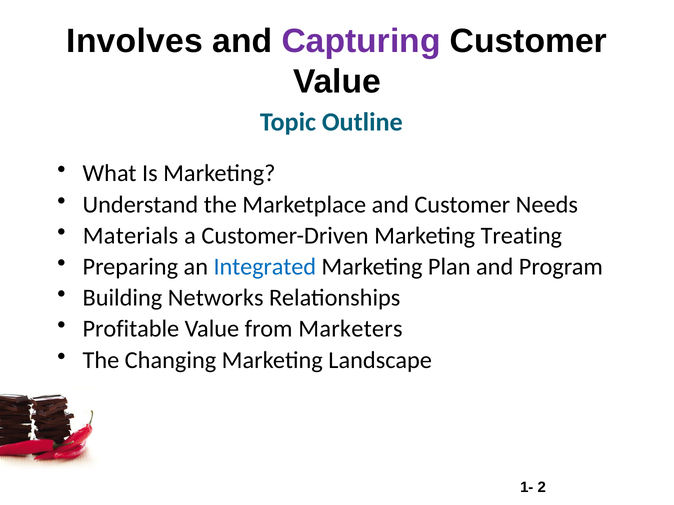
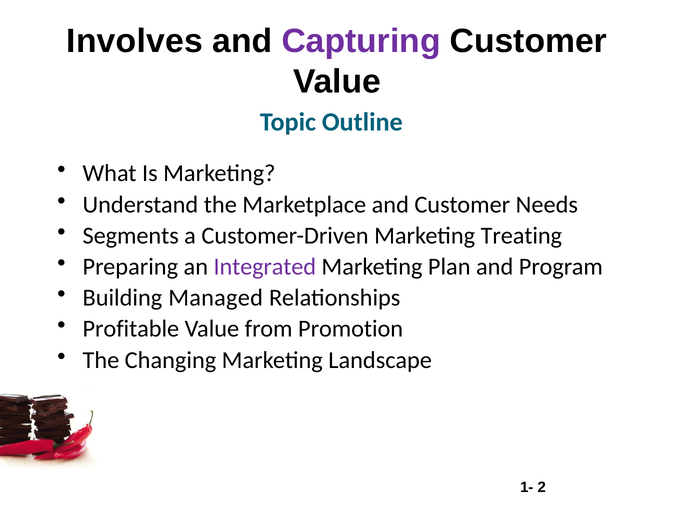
Materials: Materials -> Segments (131, 236)
Integrated colour: blue -> purple (265, 267)
Networks: Networks -> Managed (216, 298)
Marketers: Marketers -> Promotion (351, 329)
